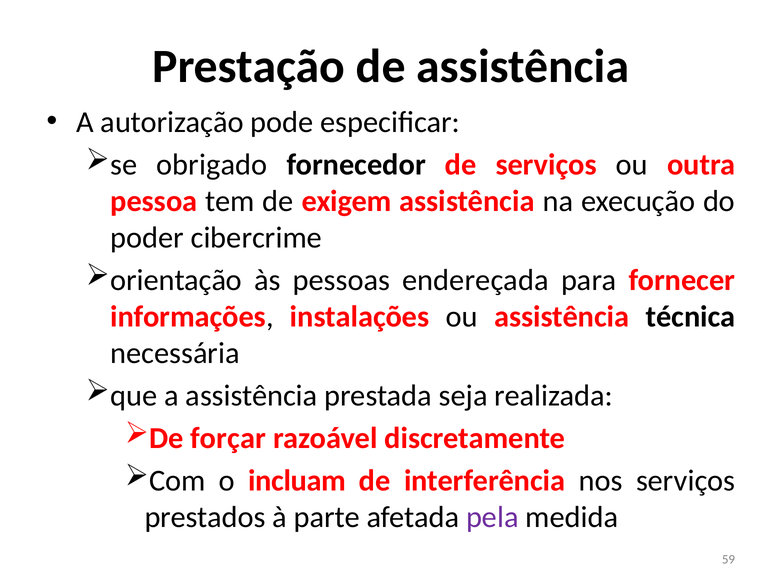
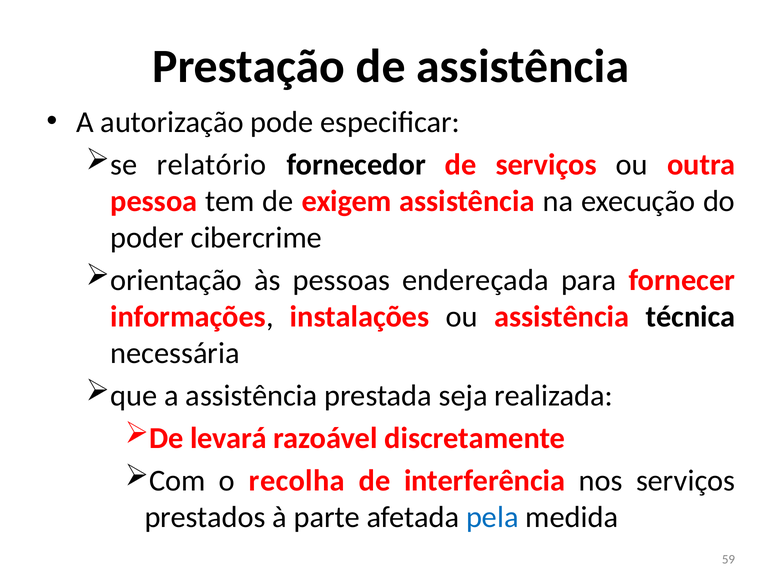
obrigado: obrigado -> relatório (212, 165)
forçar: forçar -> levará (228, 439)
incluam: incluam -> recolha (297, 481)
pela colour: purple -> blue (492, 518)
